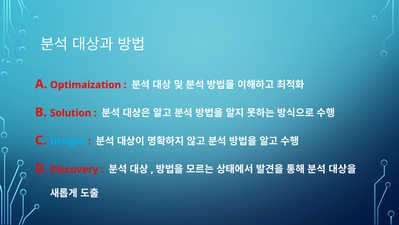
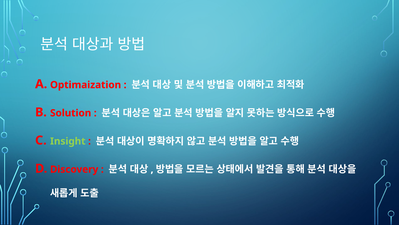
Insight colour: light blue -> light green (68, 141)
